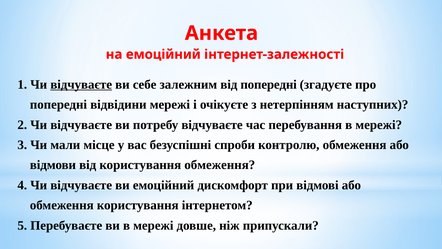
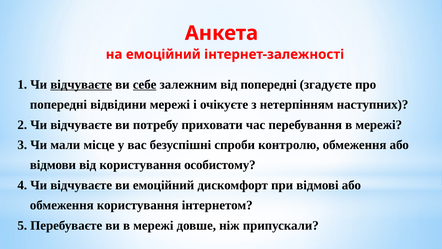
себе underline: none -> present (145, 84)
потребу відчуваєте: відчуваєте -> приховати (212, 125)
користування обмеження: обмеження -> особистому (220, 165)
